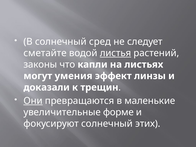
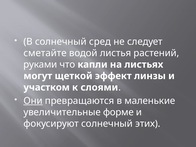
листья underline: present -> none (116, 53)
законы: законы -> руками (40, 65)
умения: умения -> щеткой (74, 76)
доказали: доказали -> участком (47, 87)
трещин: трещин -> слоями (99, 87)
